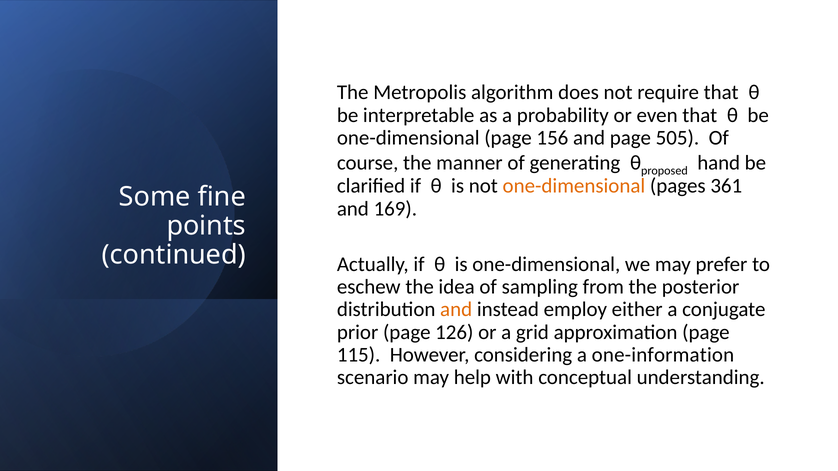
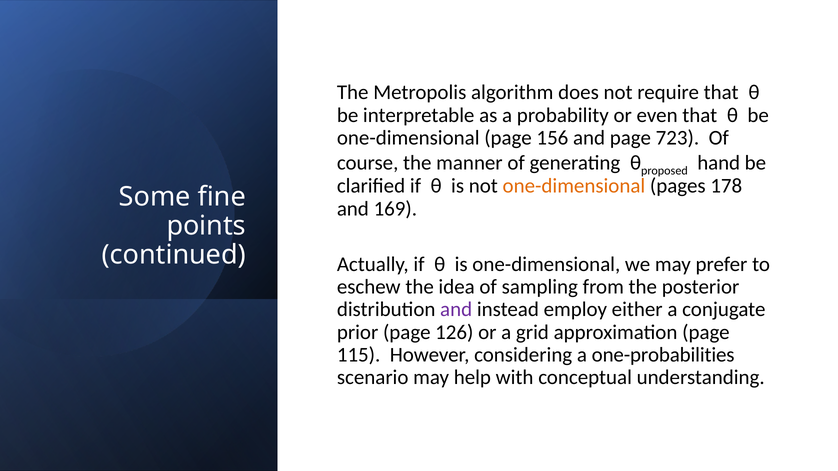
505: 505 -> 723 (677, 138)
361: 361 -> 178 (726, 186)
and colour: orange -> purple (456, 310)
one-information: one-information -> one-probabilities (663, 355)
